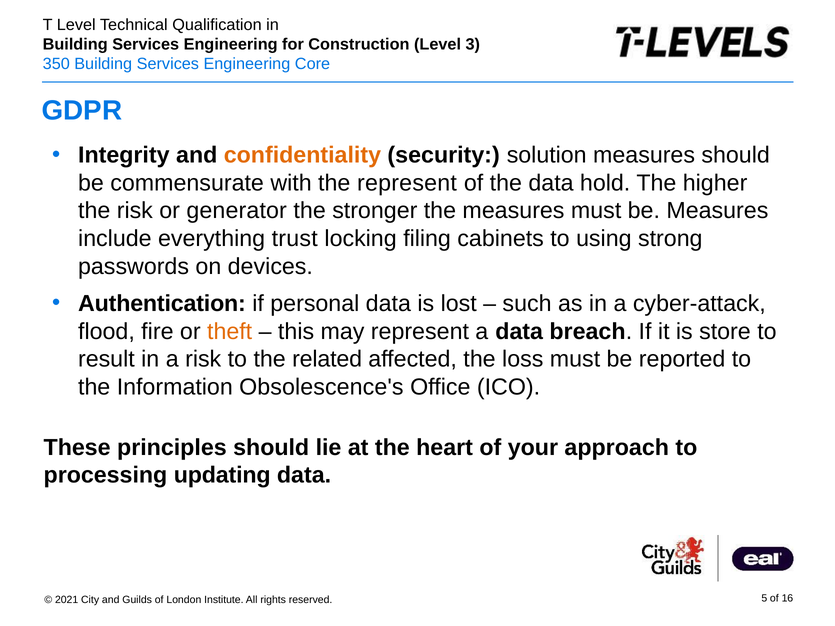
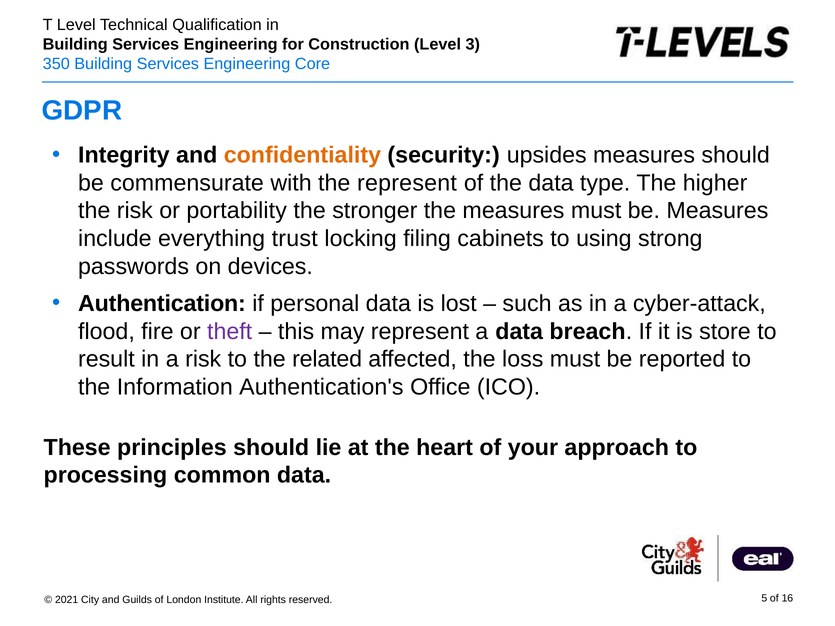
solution: solution -> upsides (547, 155)
hold: hold -> type (605, 183)
generator: generator -> portability (237, 211)
theft colour: orange -> purple (230, 332)
Obsolescence's: Obsolescence's -> Authentication's (321, 387)
updating: updating -> common (222, 475)
